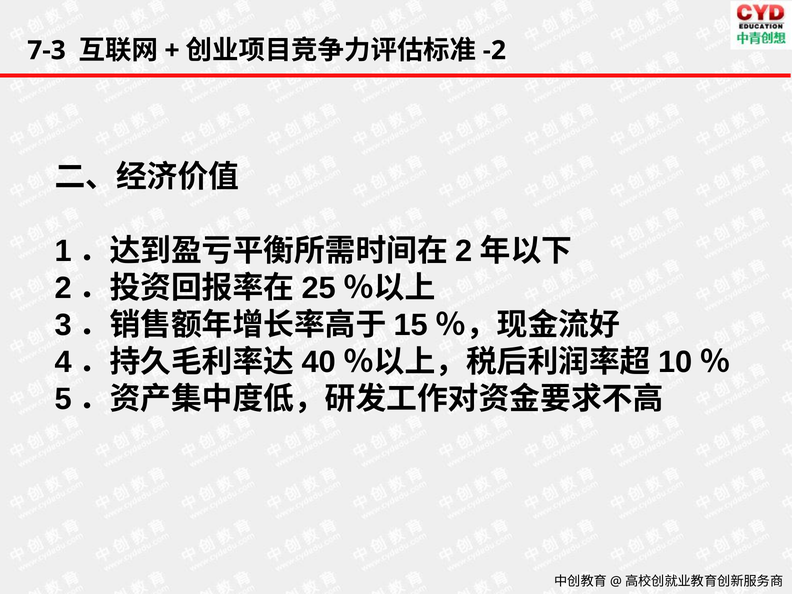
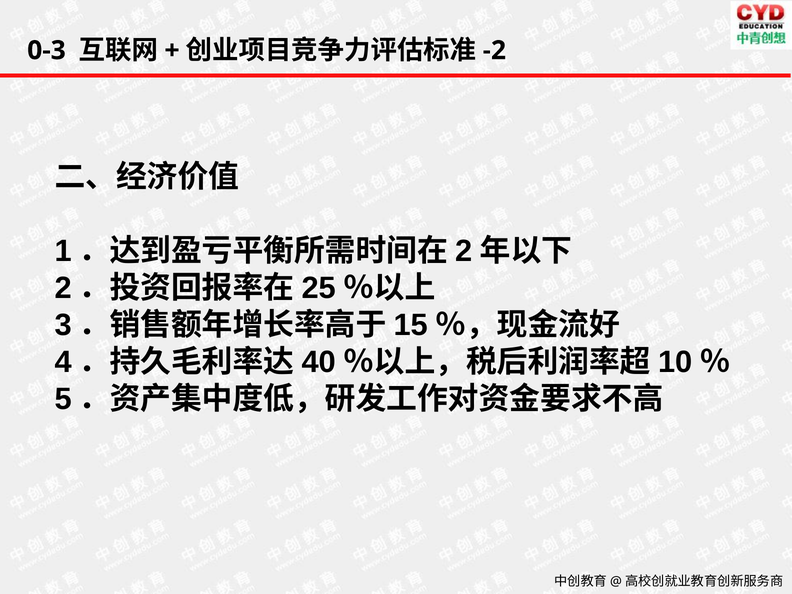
7-3: 7-3 -> 0-3 (47, 50)
